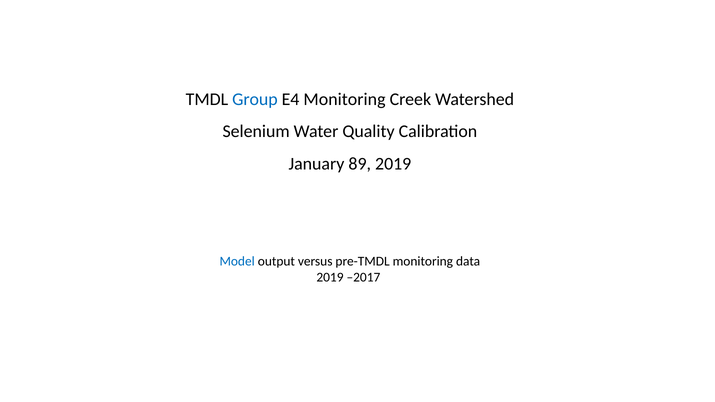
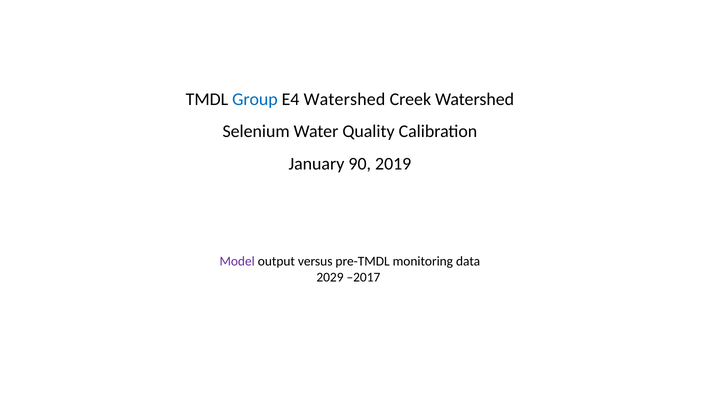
E4 Monitoring: Monitoring -> Watershed (344, 99)
89: 89 -> 90 (360, 164)
Model colour: blue -> purple (237, 262)
2019: 2019 -> 2029 (330, 278)
